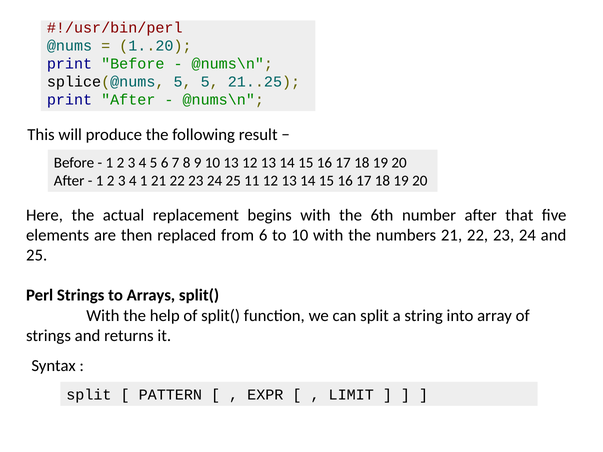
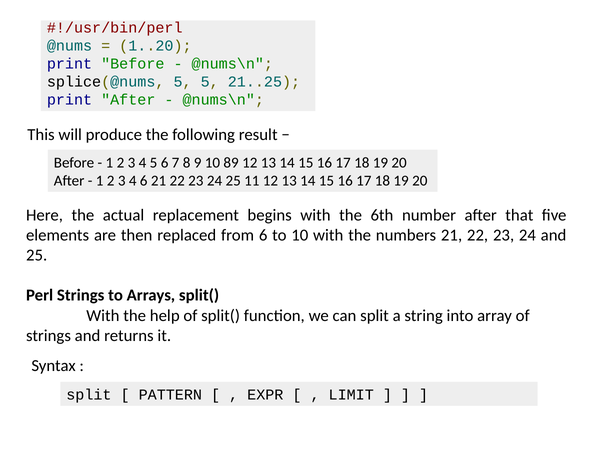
10 13: 13 -> 89 (231, 163)
4 1: 1 -> 6 (144, 181)
